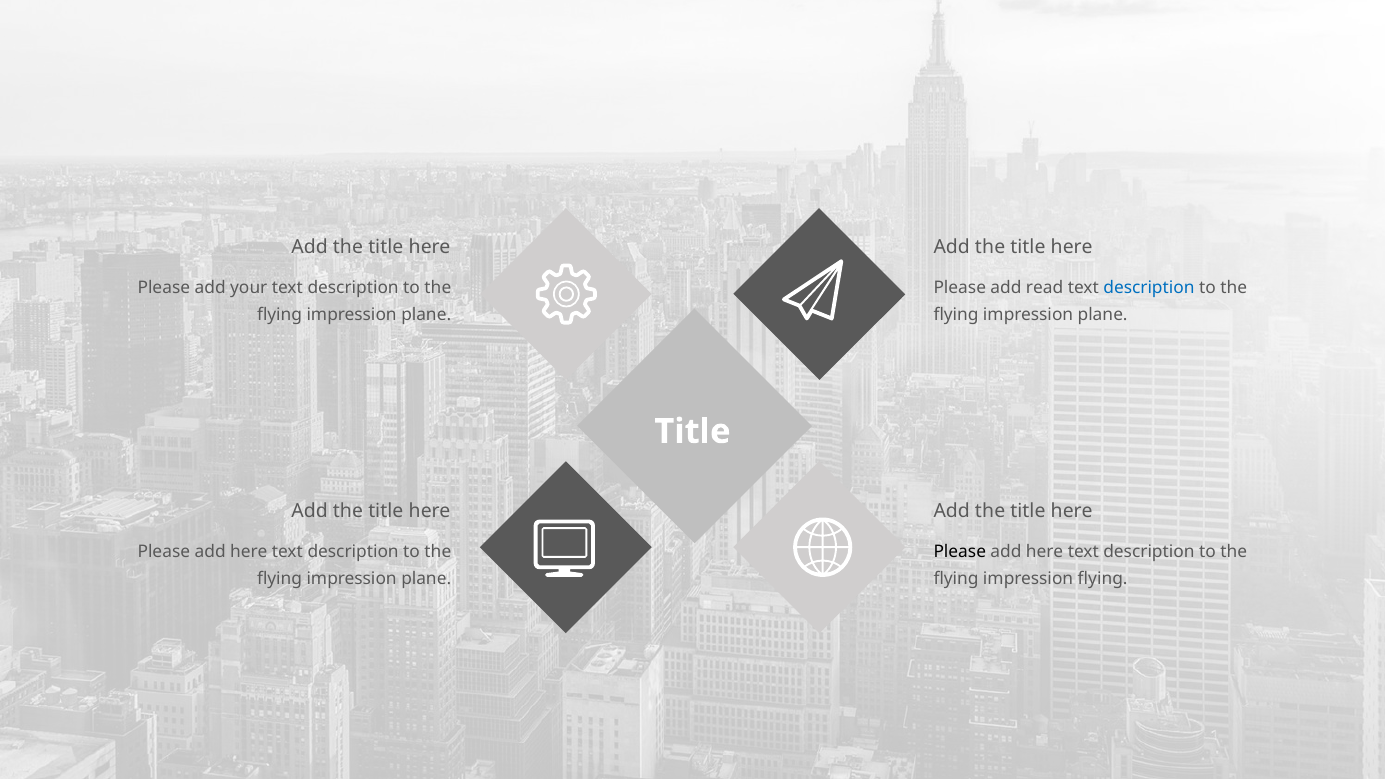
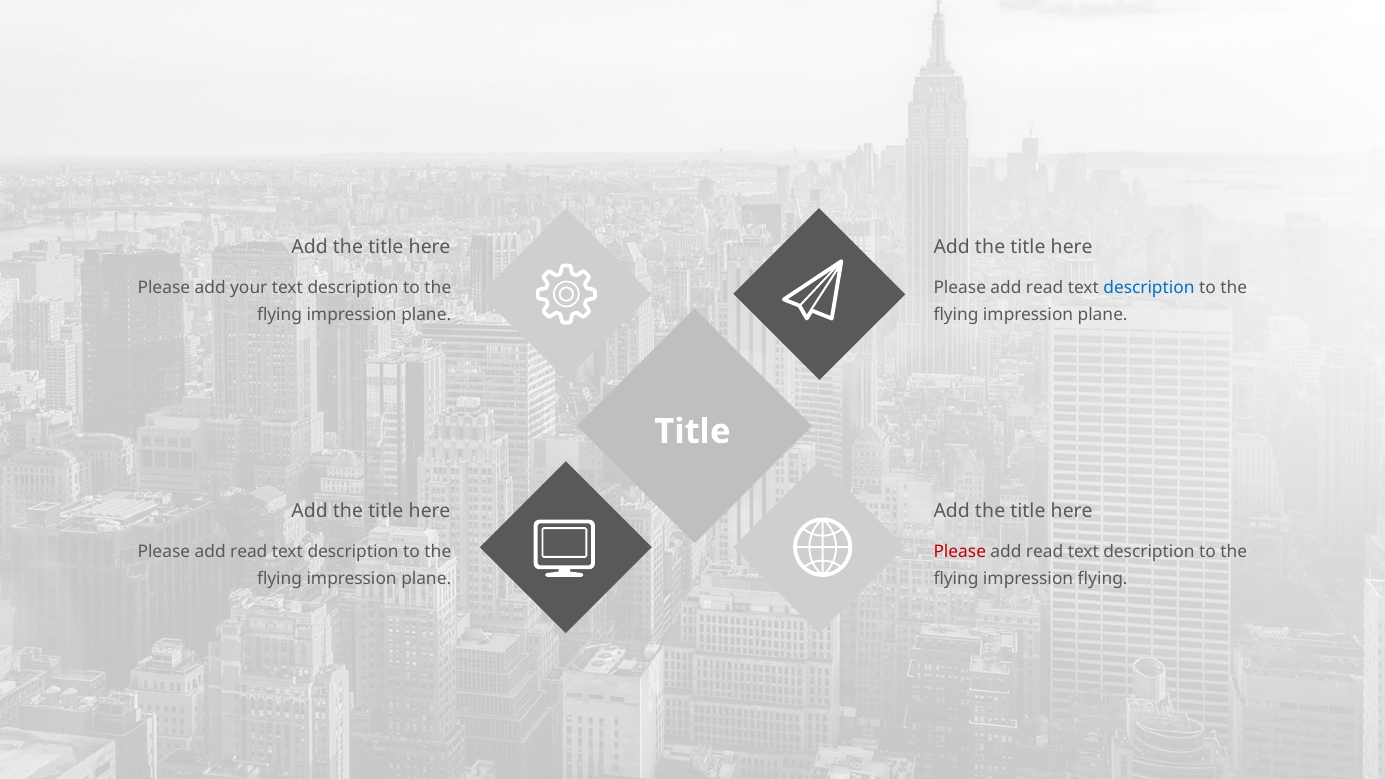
here: here -> read (249, 552)
Please colour: black -> red (960, 552)
here: here -> read (1045, 552)
